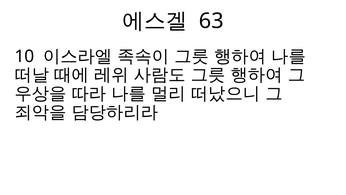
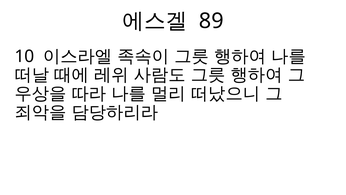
63: 63 -> 89 (211, 21)
